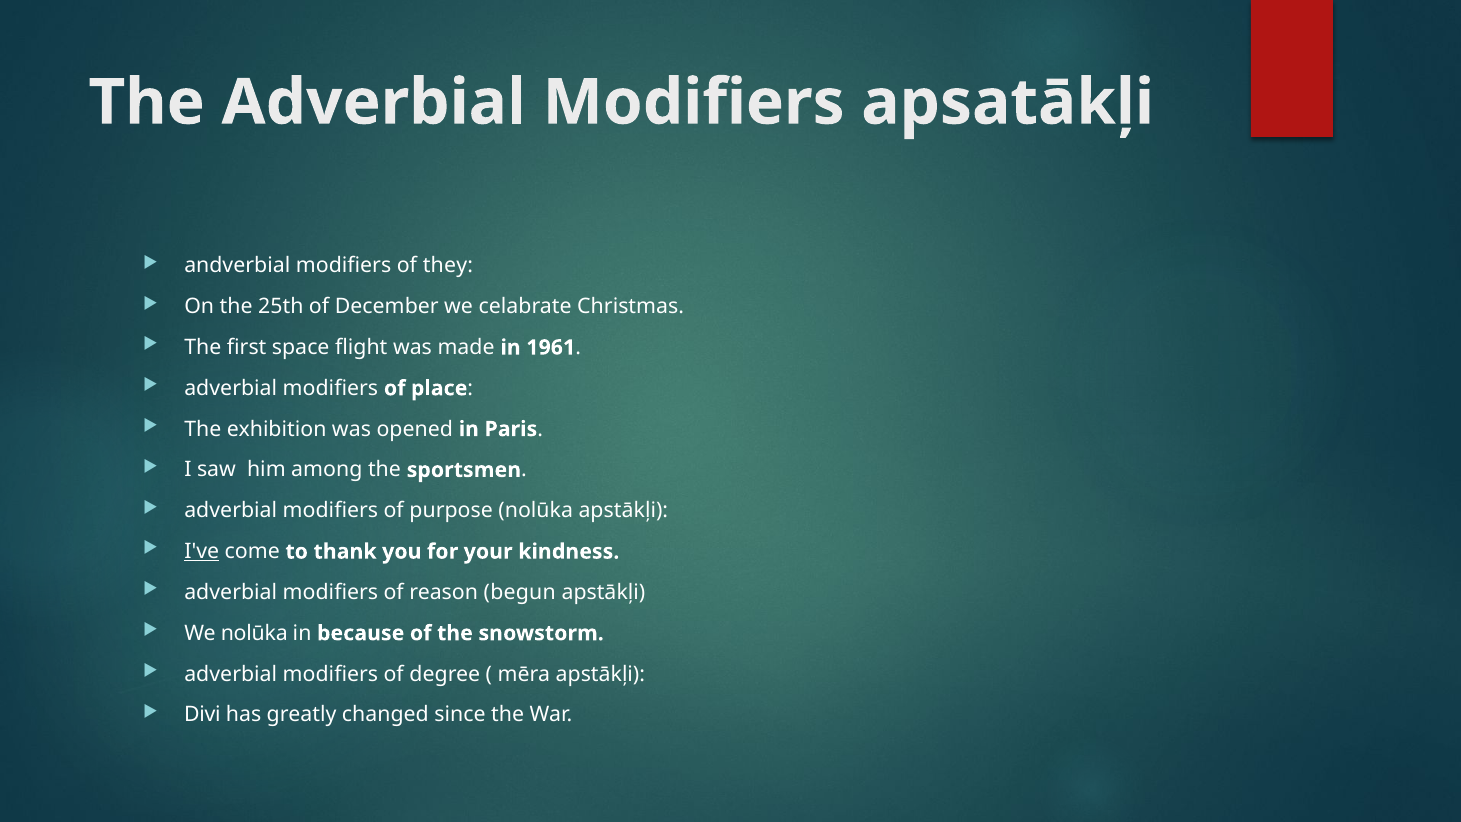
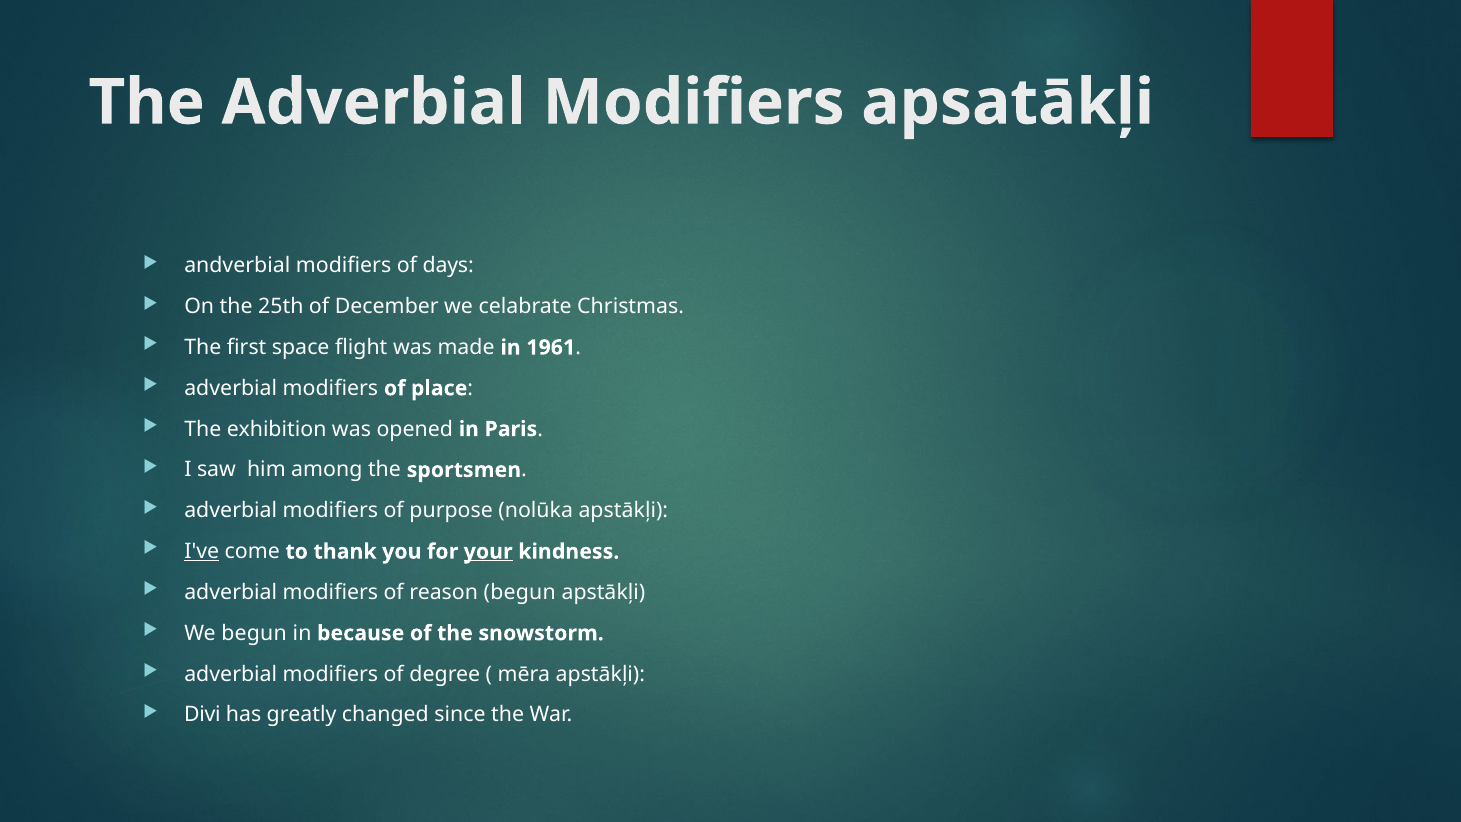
they: they -> days (448, 266)
your underline: none -> present (488, 551)
We nolūka: nolūka -> begun (254, 633)
